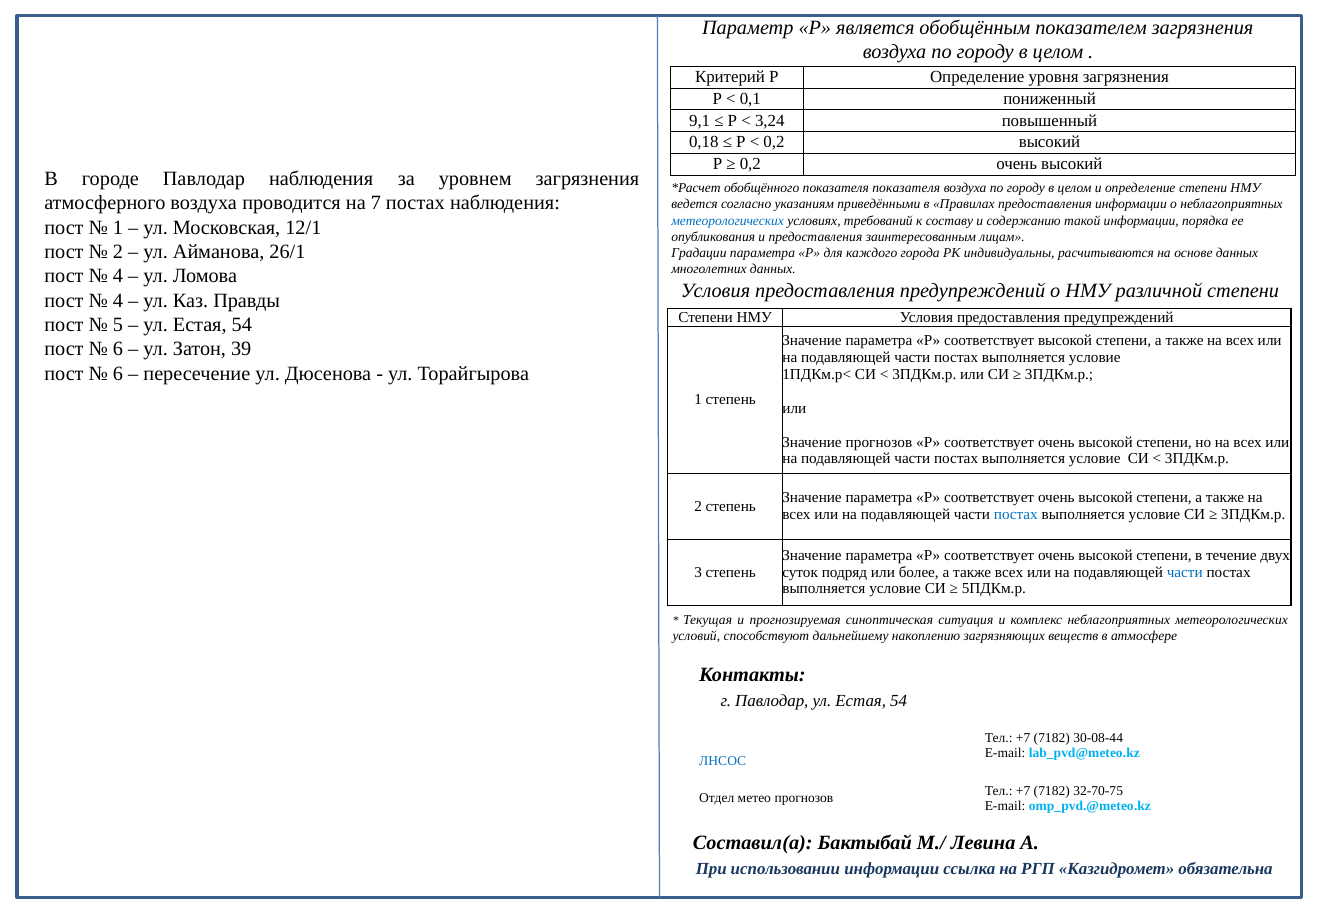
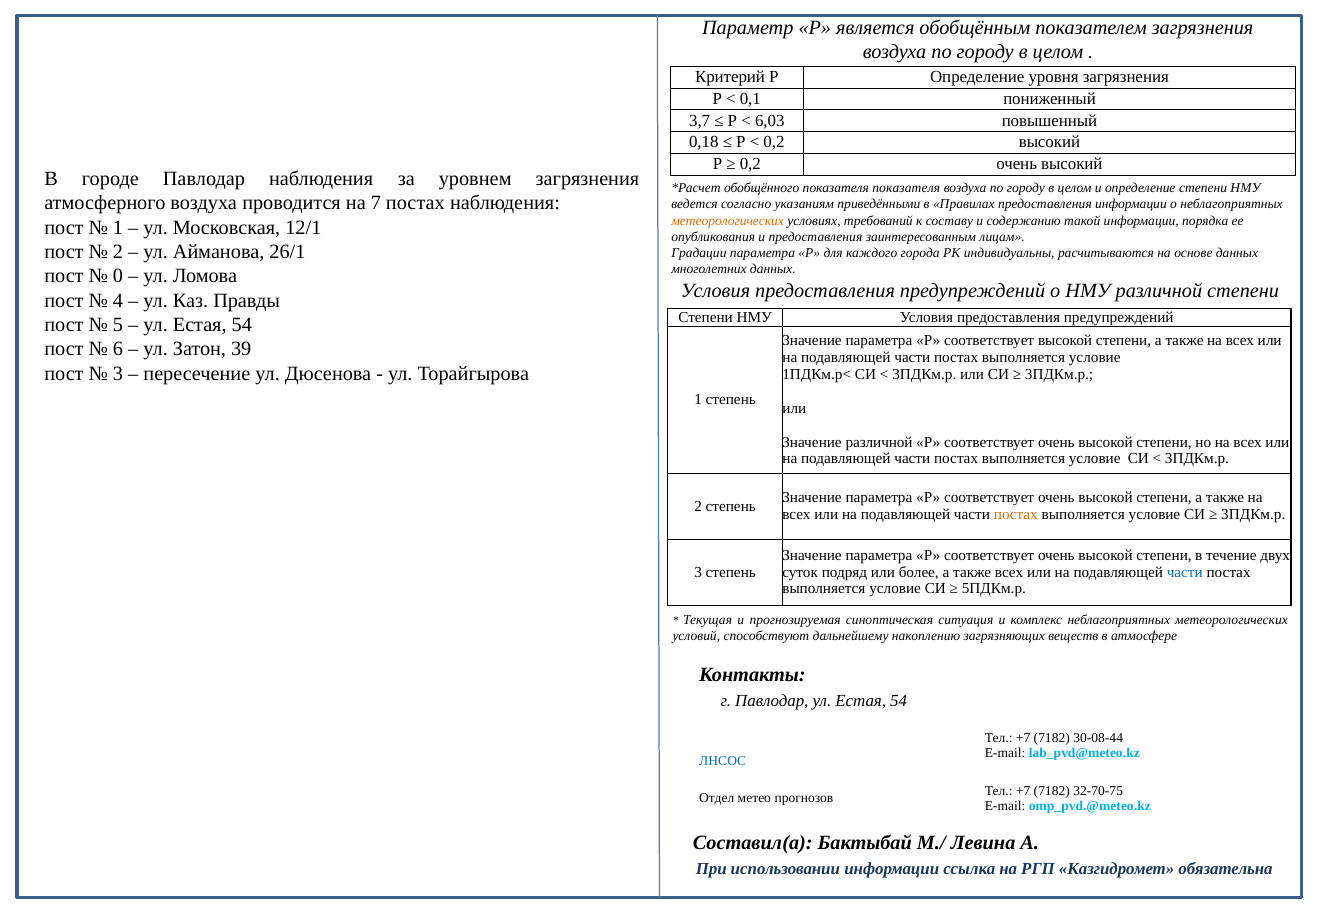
9,1: 9,1 -> 3,7 (700, 120)
3,24: 3,24 -> 6,03 (770, 120)
метеорологических colour: blue -> orange (728, 221)
4: 4 -> 0 (118, 276)
6: 6 -> 3 (118, 374)
Значение прогнозов: прогнозов -> различной (879, 442)
постах colour: blue -> orange (1016, 515)
